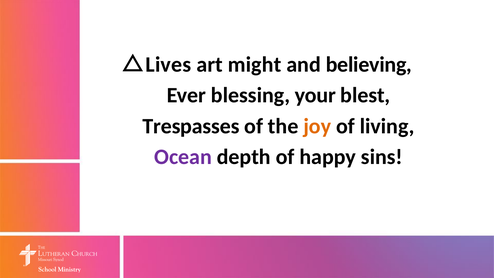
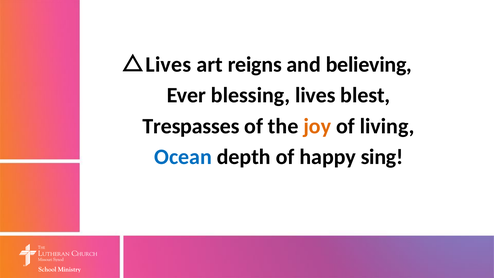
might: might -> reigns (255, 65)
blessing your: your -> lives (315, 95)
Ocean colour: purple -> blue (183, 157)
sins: sins -> sing (382, 157)
